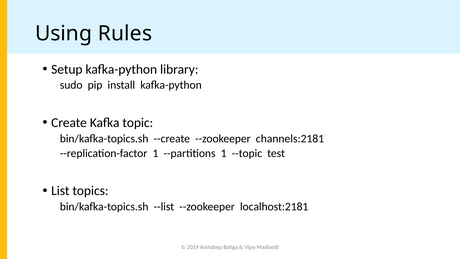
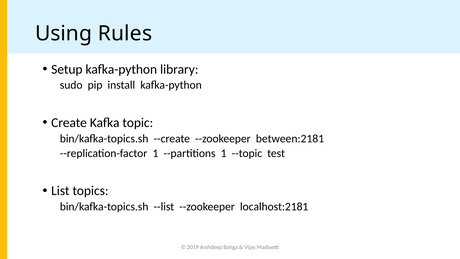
channels:2181: channels:2181 -> between:2181 (290, 138)
